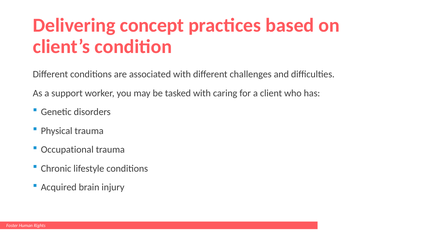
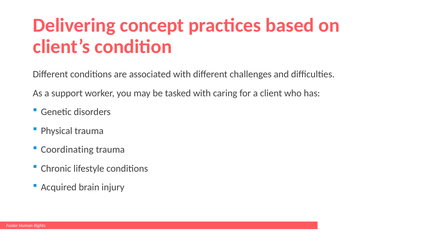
Occupational: Occupational -> Coordinating (67, 150)
